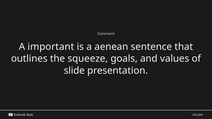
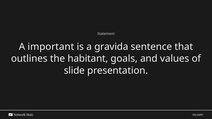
aenean: aenean -> gravida (111, 47)
squeeze: squeeze -> habitant (88, 59)
